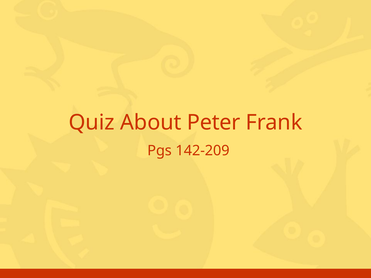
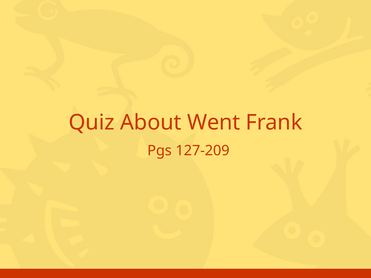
Peter: Peter -> Went (214, 123)
142-209: 142-209 -> 127-209 (203, 151)
